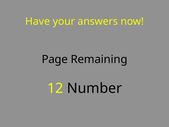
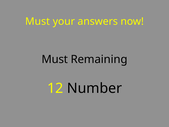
Have: Have -> Must (38, 21)
Page: Page -> Must (55, 59)
